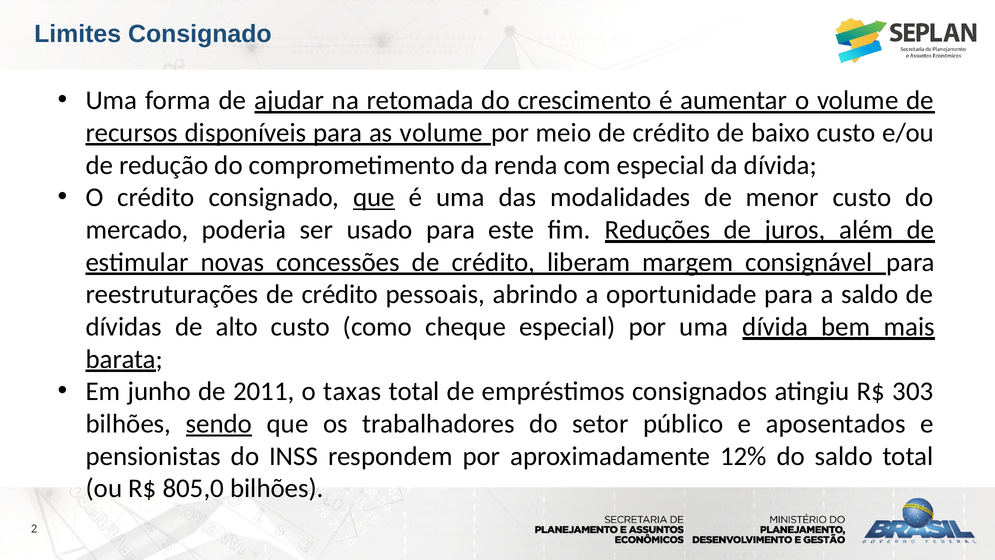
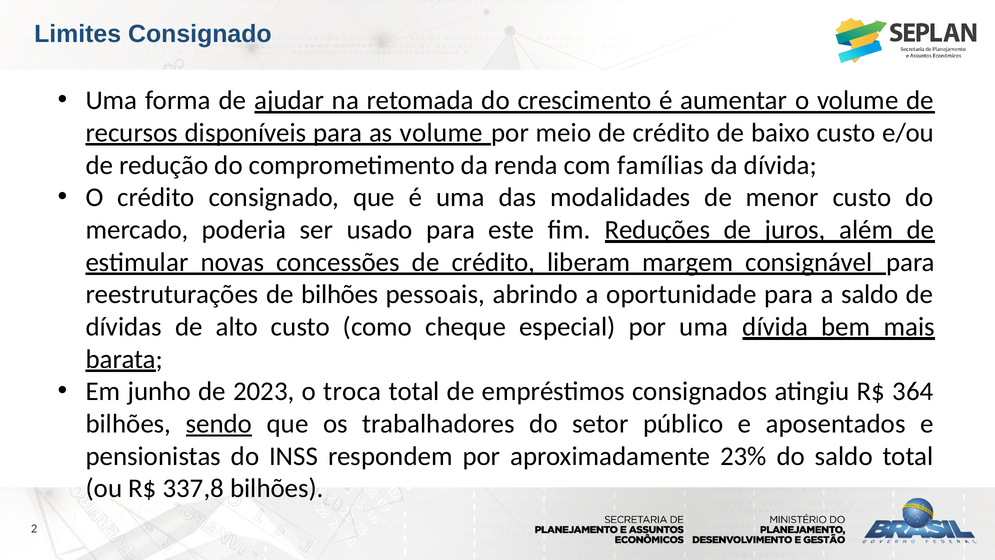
com especial: especial -> famílias (661, 165)
que underline: present -> none (374, 197)
reestruturações de crédito: crédito -> bilhões (340, 294)
2011: 2011 -> 2023 (264, 391)
taxas: taxas -> troca (352, 391)
303: 303 -> 364 (913, 391)
12%: 12% -> 23% (743, 456)
805,0: 805,0 -> 337,8 (193, 488)
